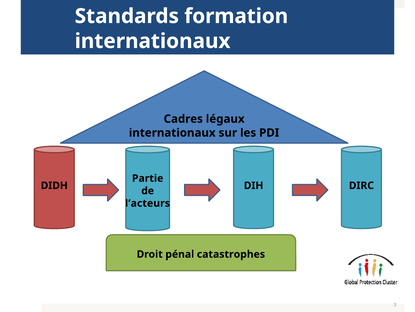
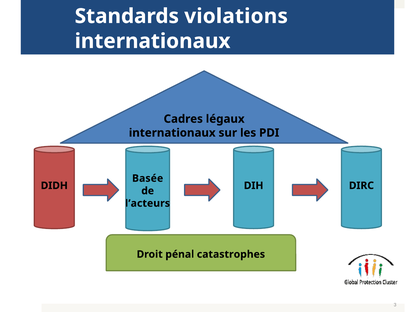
formation: formation -> violations (236, 16)
Partie: Partie -> Basée (148, 178)
